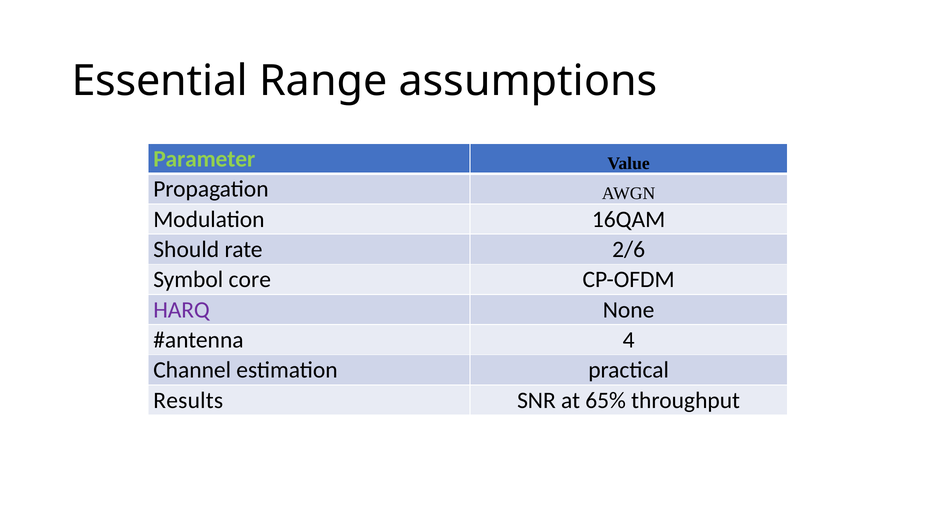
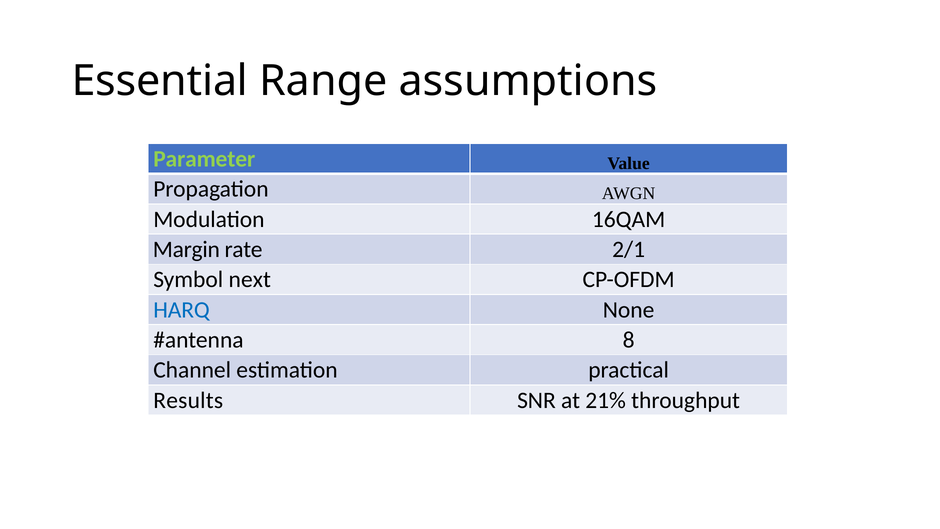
Should: Should -> Margin (186, 249)
2/6: 2/6 -> 2/1 (629, 249)
core: core -> next (250, 279)
HARQ colour: purple -> blue (182, 310)
4: 4 -> 8 (629, 340)
65%: 65% -> 21% (606, 400)
